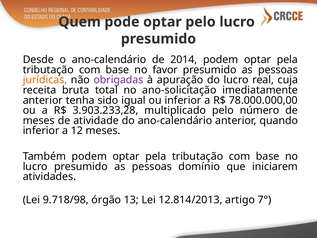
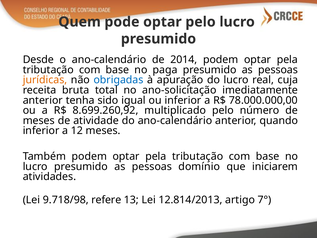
favor: favor -> paga (165, 70)
obrigadas colour: purple -> blue (119, 80)
3.903.233,28: 3.903.233,28 -> 8.699.260,92 (106, 110)
órgão: órgão -> refere (106, 200)
